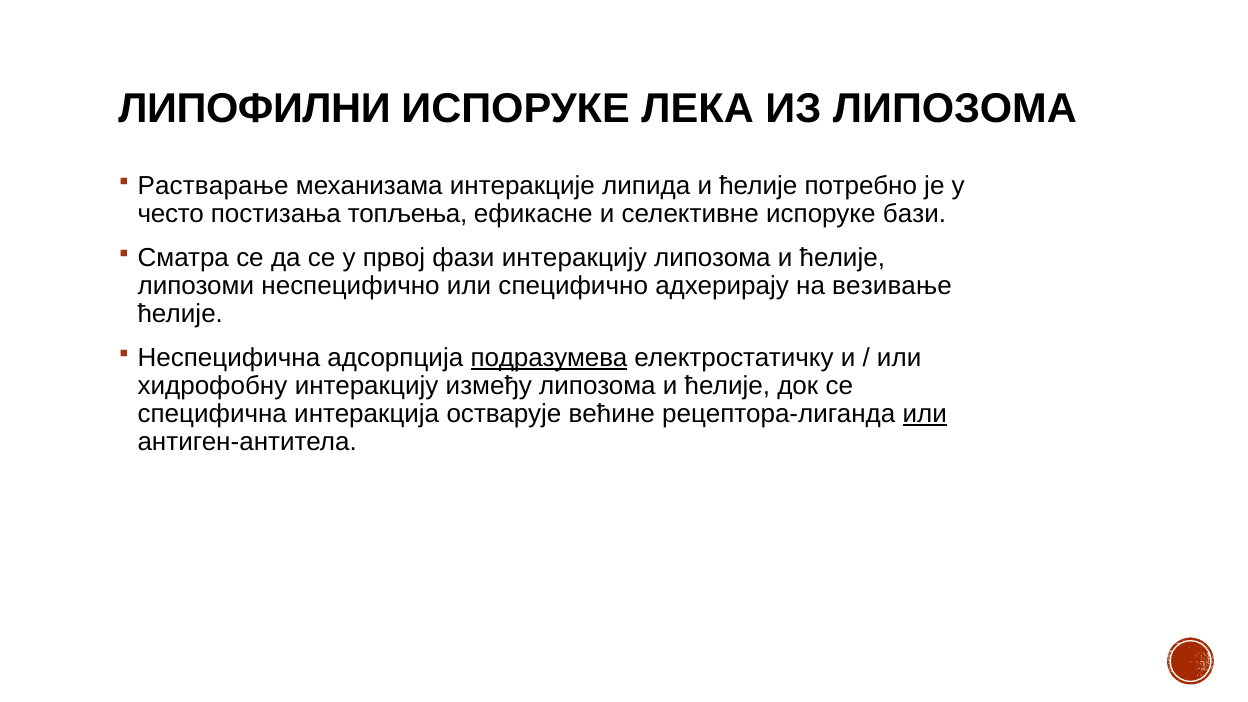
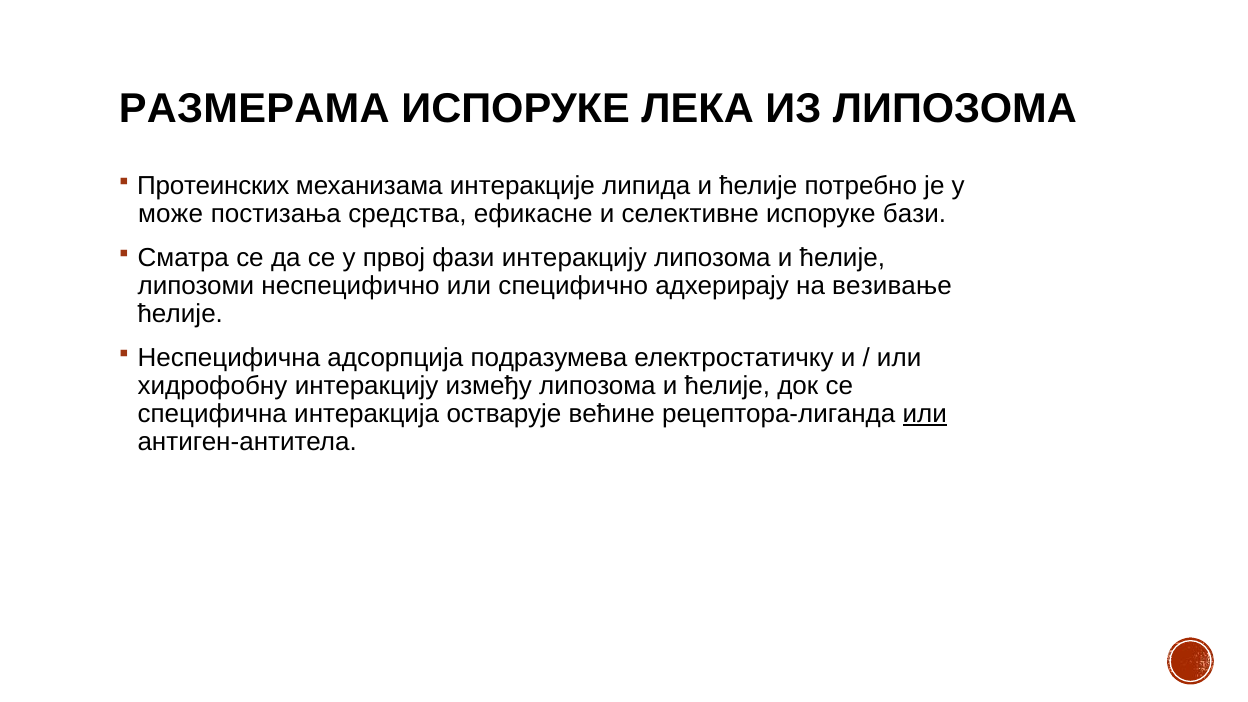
ЛИПОФИЛНИ: ЛИПОФИЛНИ -> РАЗМЕРАМА (254, 108)
Растварање: Растварање -> Протеинских (213, 186)
често: често -> може (170, 214)
топљења: топљења -> средства (407, 214)
подразумева underline: present -> none (549, 358)
